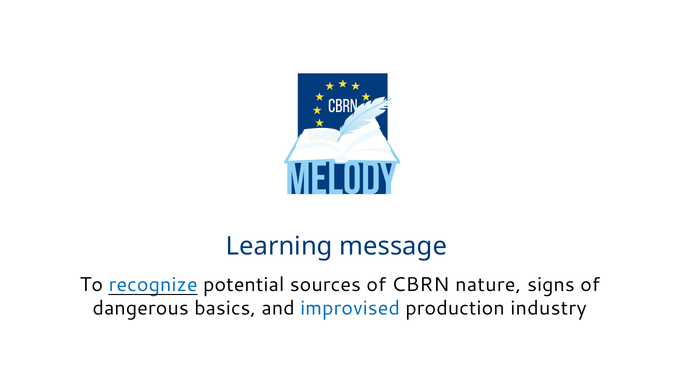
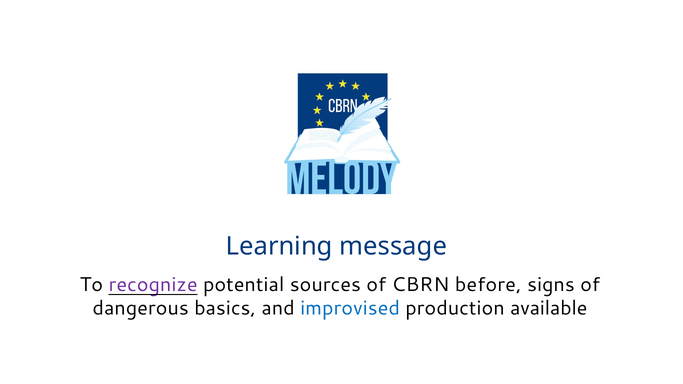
recognize colour: blue -> purple (153, 285)
nature: nature -> before (488, 285)
industry: industry -> available (549, 308)
